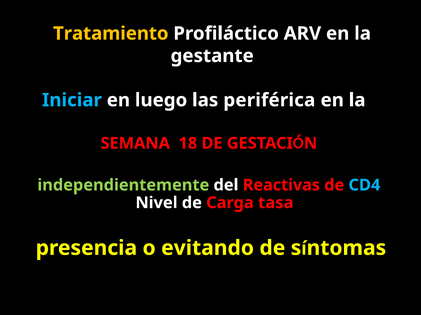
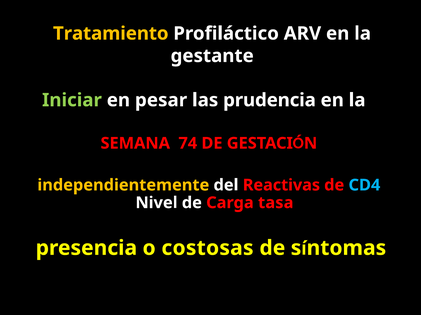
Iniciar colour: light blue -> light green (72, 100)
luego: luego -> pesar (161, 100)
periférica: periférica -> prudencia (269, 100)
18: 18 -> 74 (188, 144)
independientemente colour: light green -> yellow (123, 186)
evitando: evitando -> costosas (207, 249)
